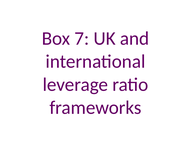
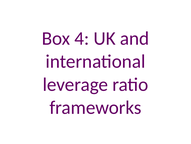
7: 7 -> 4 (82, 38)
